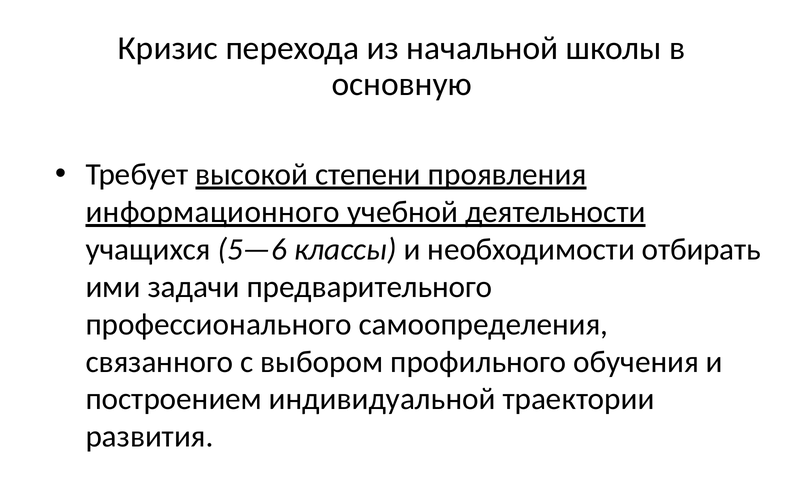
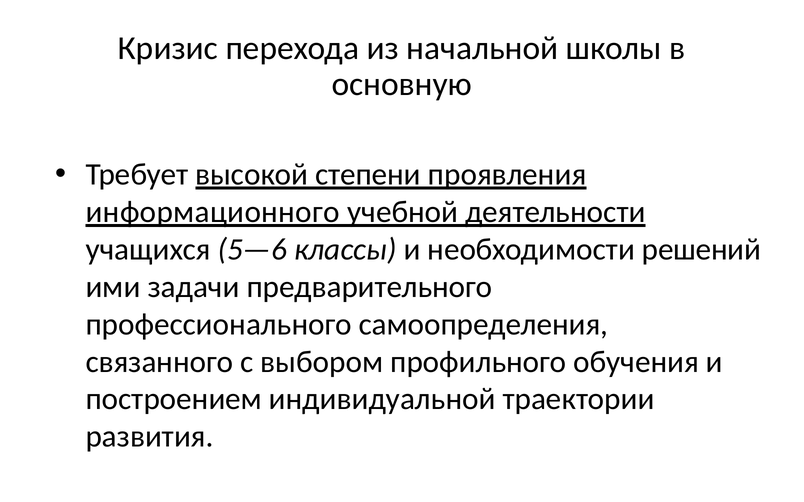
отбирать: отбирать -> решений (701, 250)
